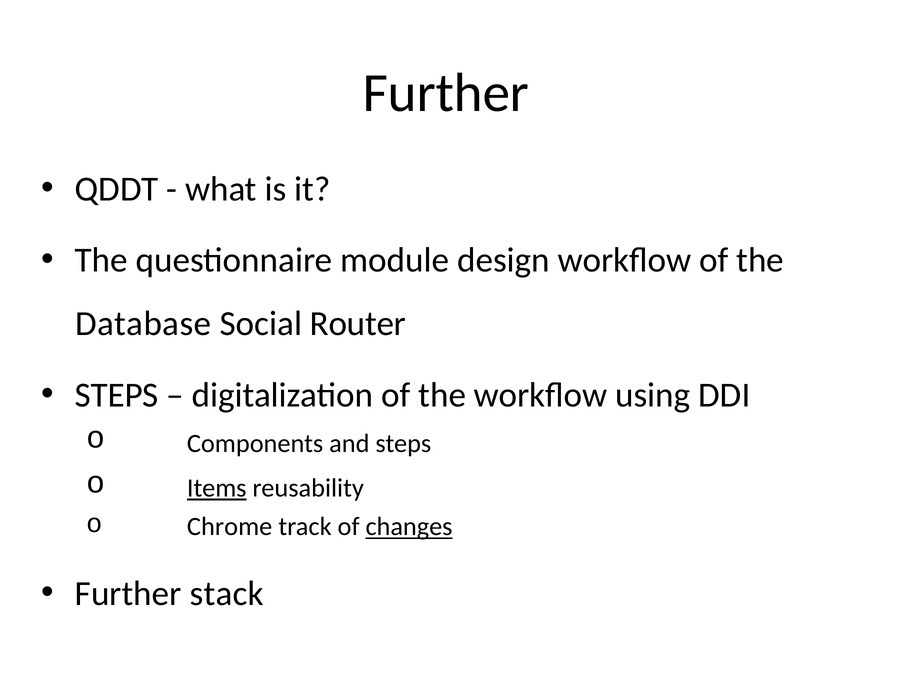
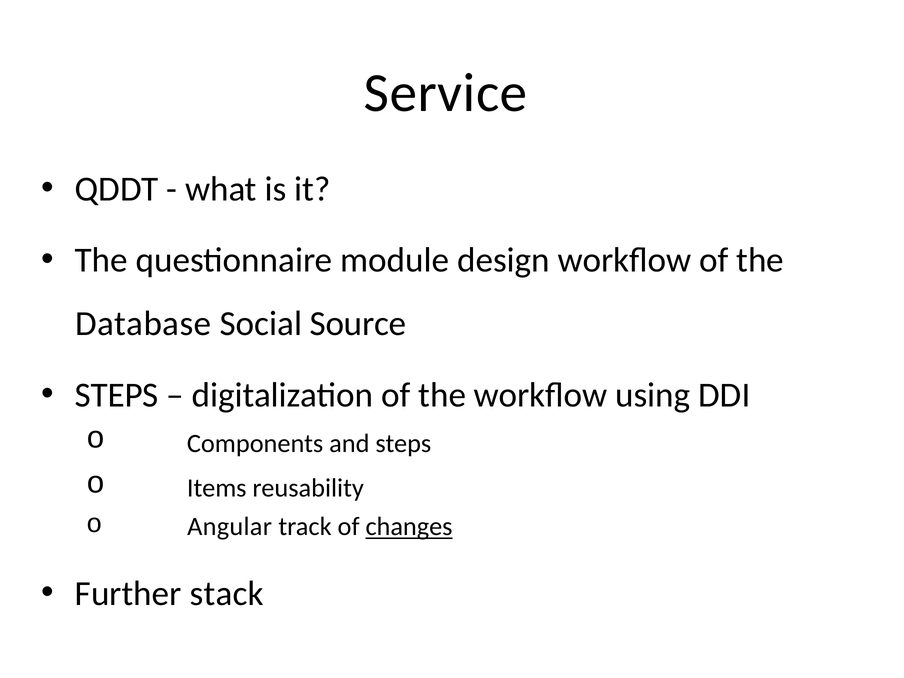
Further: Further -> Service (446, 93)
Router: Router -> Source (358, 324)
Items underline: present -> none (217, 488)
Chrome: Chrome -> Angular (230, 527)
